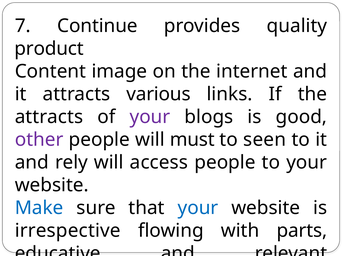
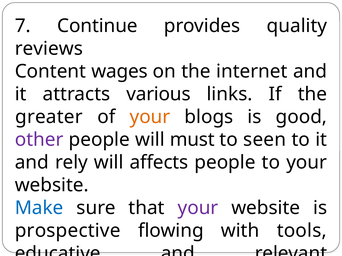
product: product -> reviews (49, 49)
image: image -> wages (119, 71)
attracts: attracts -> greater (49, 117)
your colour: purple -> orange (150, 117)
access: access -> affects (159, 163)
your colour: blue -> purple (198, 208)
irrespective: irrespective -> prospective (68, 231)
parts: parts -> tools (302, 231)
